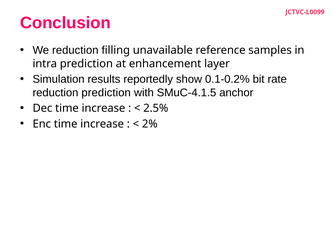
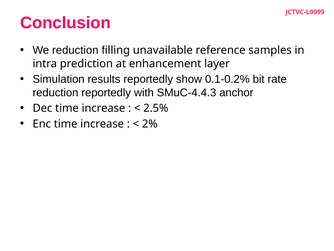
reduction prediction: prediction -> reportedly (106, 93)
SMuC-4.1.5: SMuC-4.1.5 -> SMuC-4.4.3 (187, 93)
